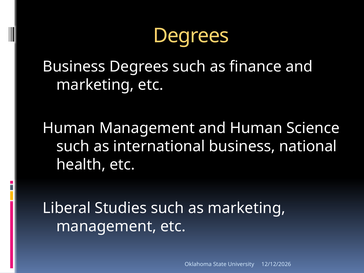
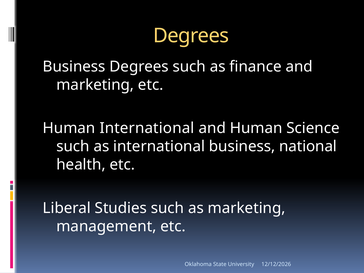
Human Management: Management -> International (147, 128)
